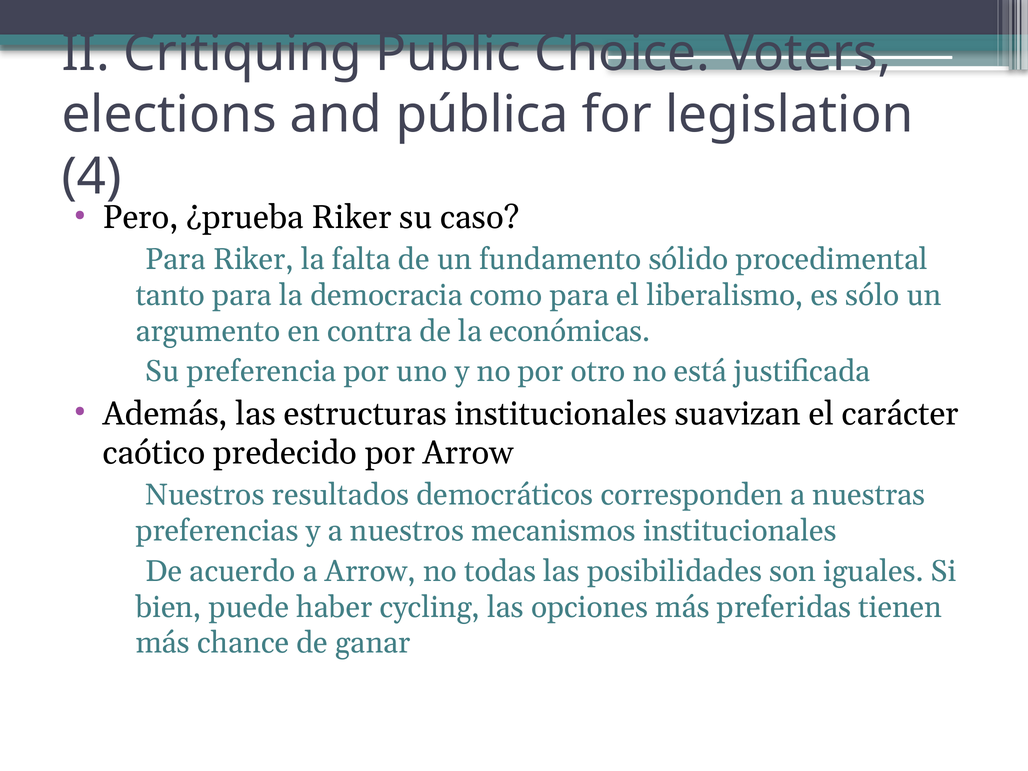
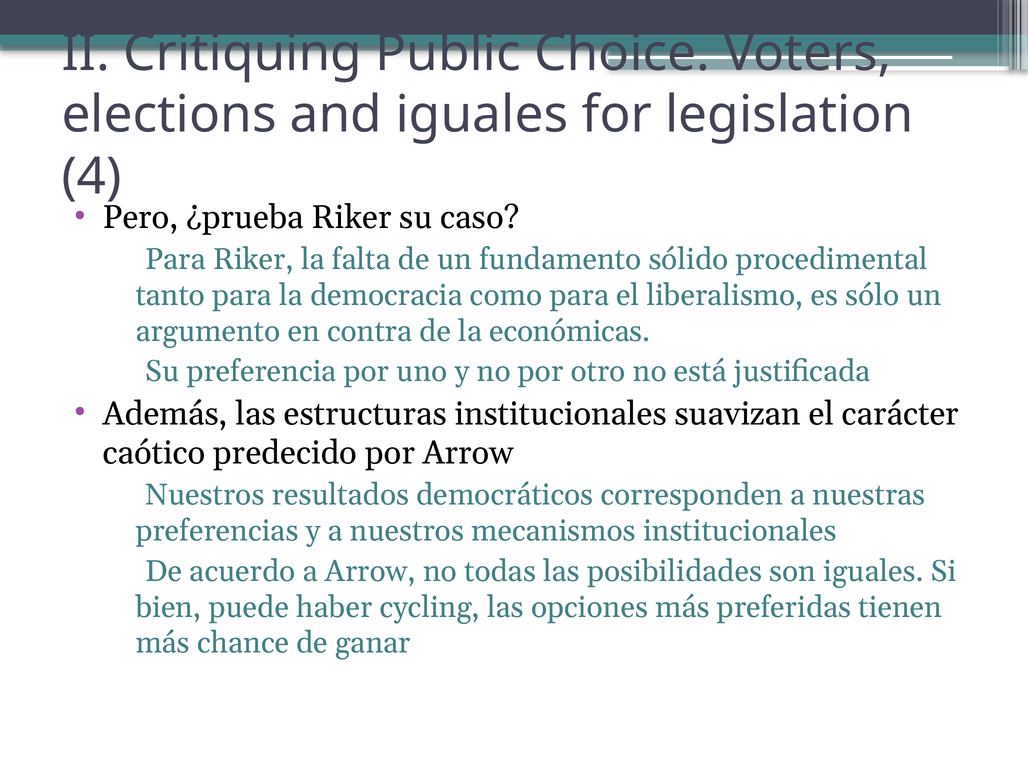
and pública: pública -> iguales (482, 115)
